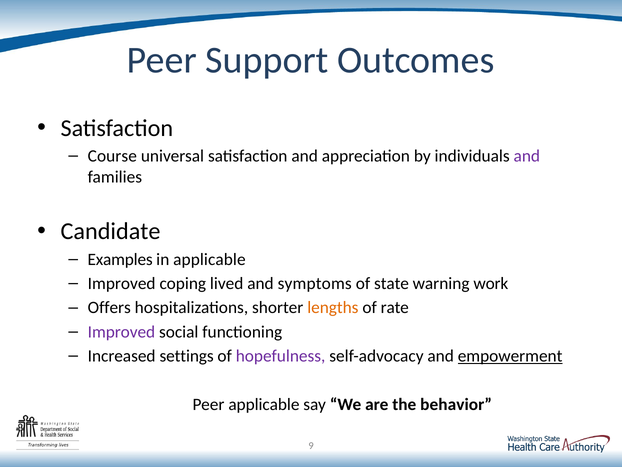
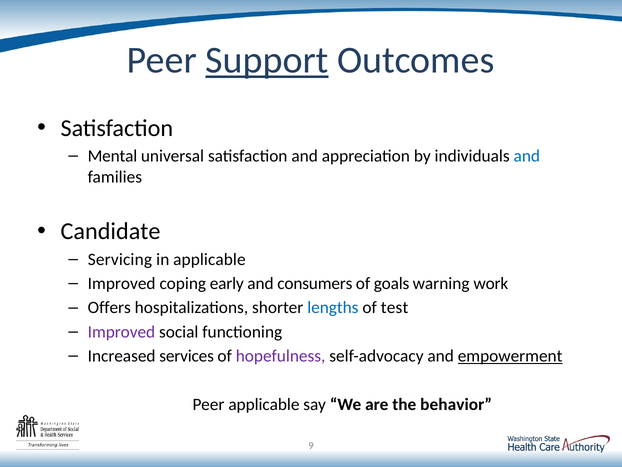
Support underline: none -> present (267, 60)
Course: Course -> Mental (112, 156)
and colour: purple -> blue (527, 156)
Examples: Examples -> Servicing (120, 259)
lived: lived -> early (227, 283)
symptoms: symptoms -> consumers (315, 283)
state: state -> goals (392, 283)
lengths colour: orange -> blue (333, 307)
rate: rate -> test (395, 307)
settings: settings -> services (187, 356)
